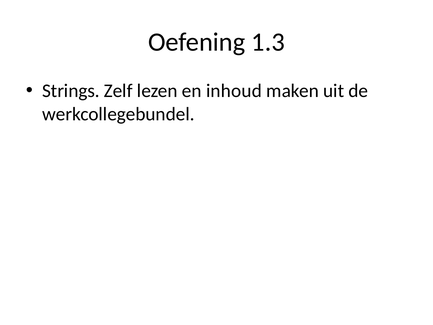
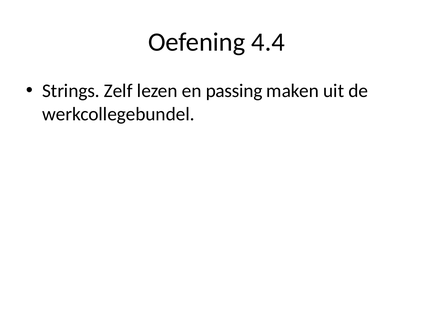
1.3: 1.3 -> 4.4 (268, 42)
inhoud: inhoud -> passing (234, 91)
